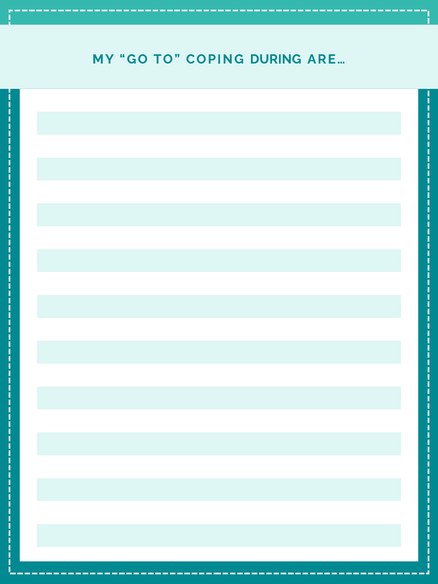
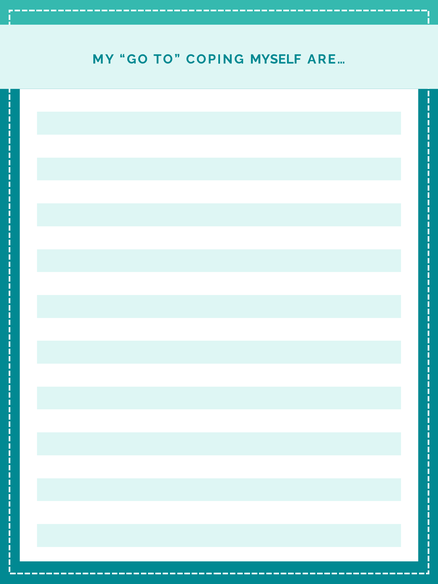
DURING: DURING -> MYSELF (276, 59)
